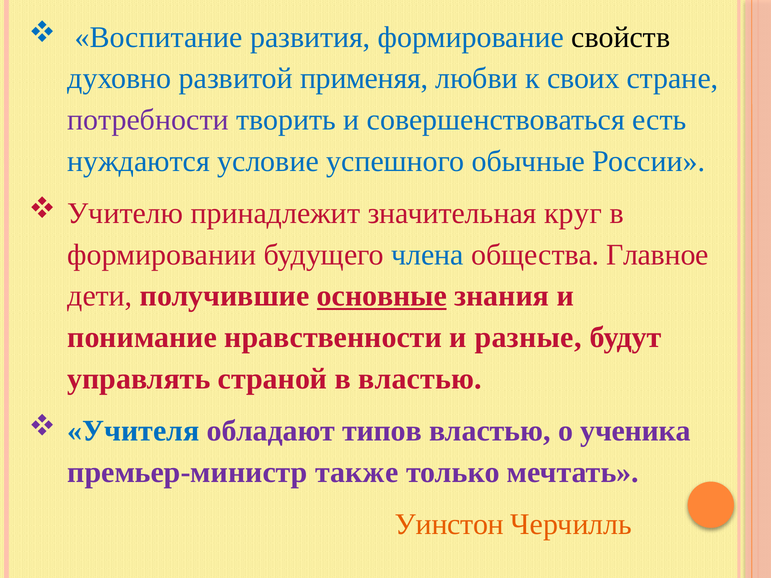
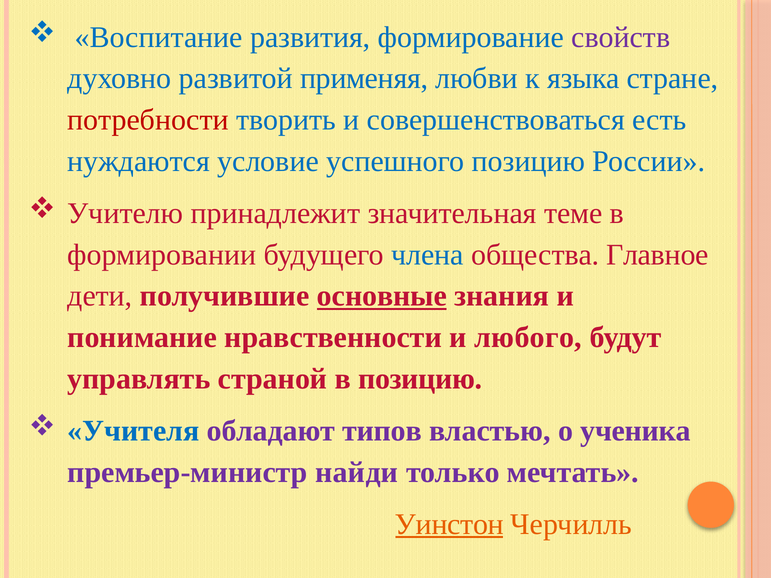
свойств colour: black -> purple (621, 37)
своих: своих -> языка (583, 79)
потребности colour: purple -> red (148, 120)
успешного обычные: обычные -> позицию (528, 161)
круг: круг -> теме (573, 213)
разные: разные -> любого (528, 338)
в властью: властью -> позицию (420, 379)
также: также -> найди (357, 472)
Уинстон underline: none -> present (449, 524)
